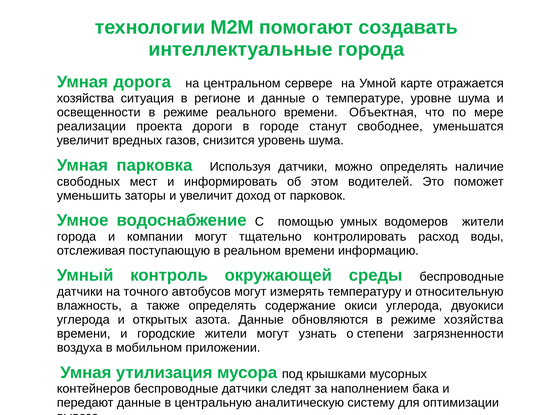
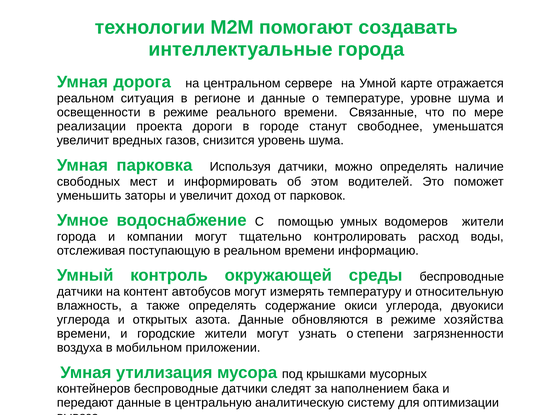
хозяйства: хозяйства -> реальном (85, 98)
Объектная: Объектная -> Связанные (383, 112)
точного: точного -> контент (146, 291)
